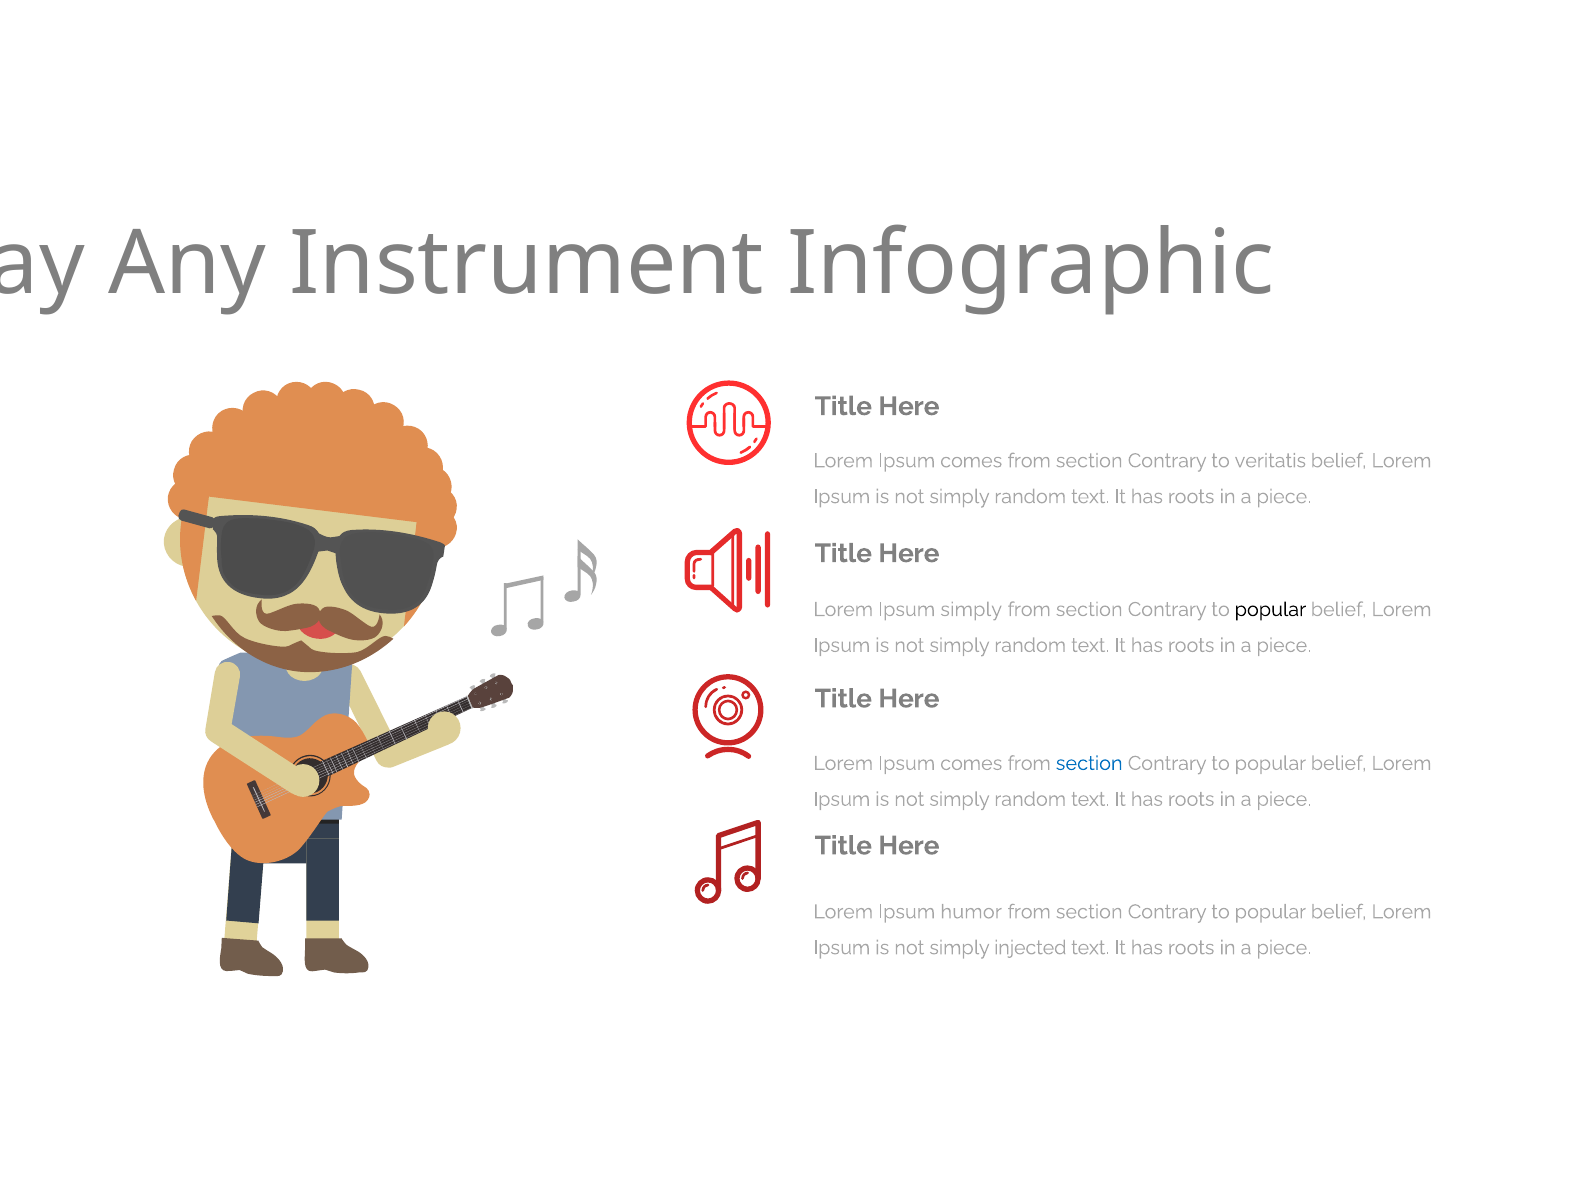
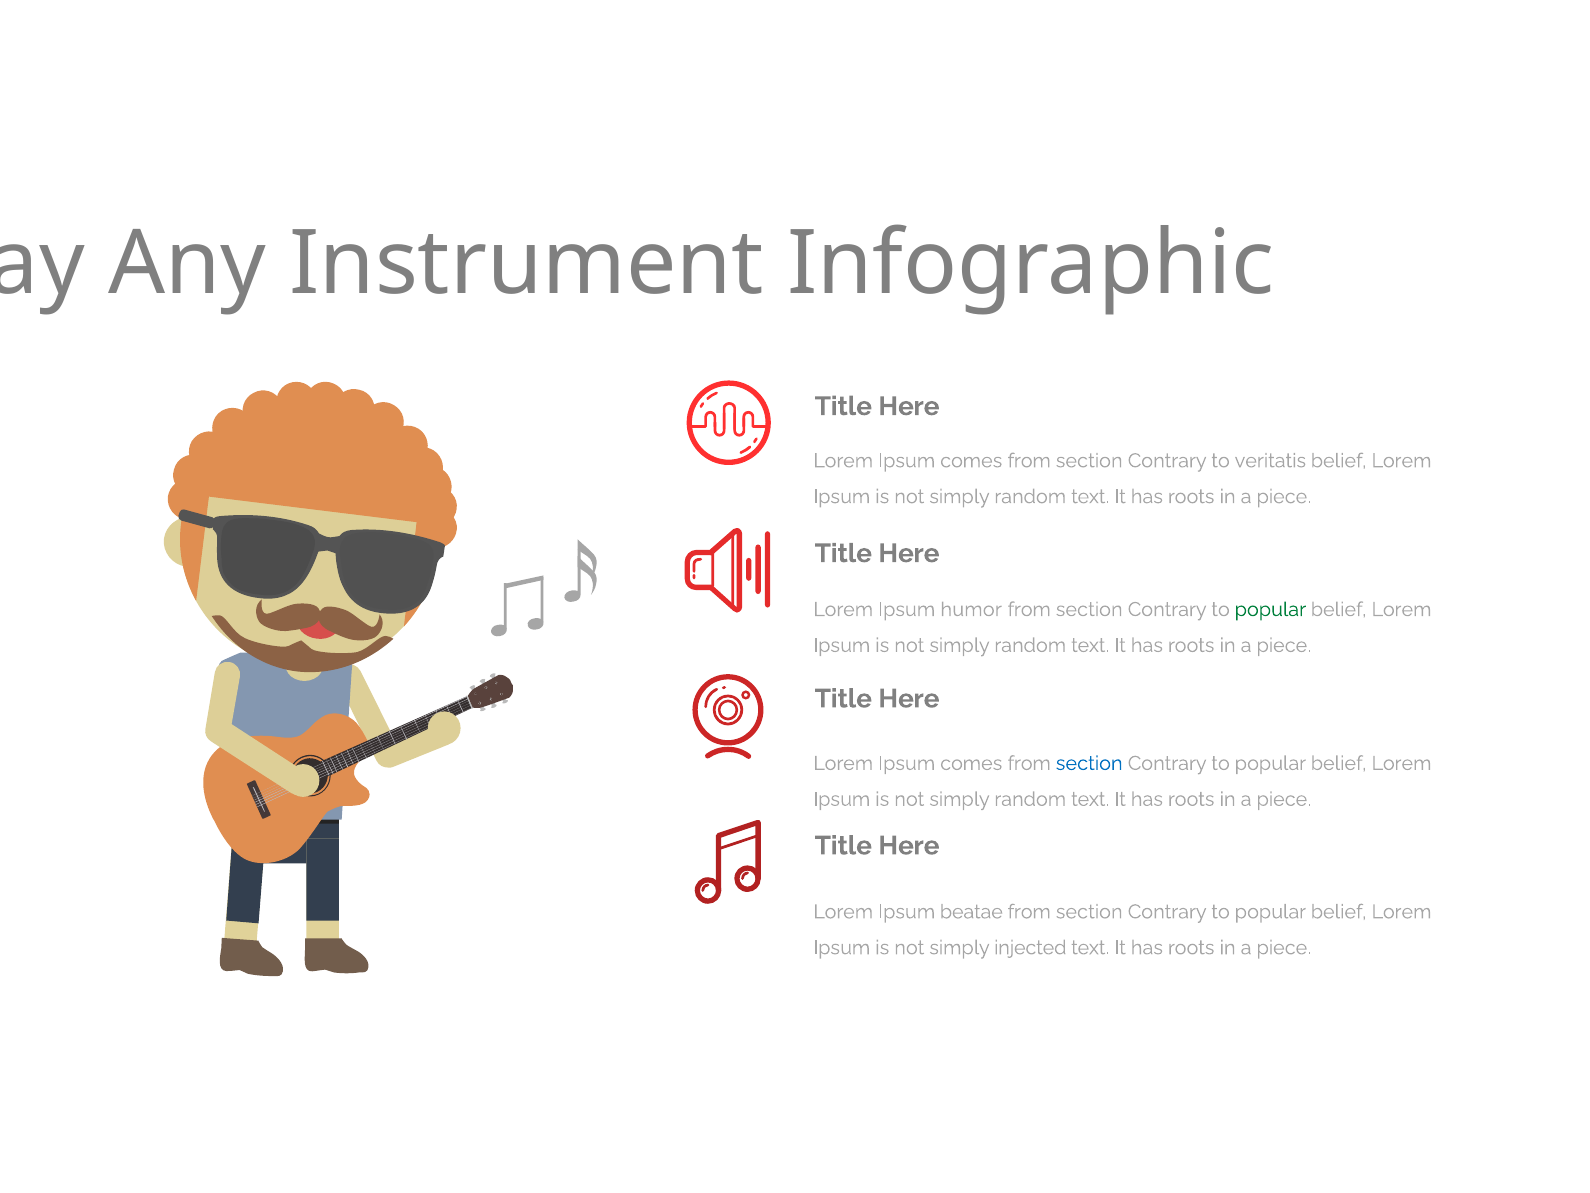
Ipsum simply: simply -> humor (971, 609)
popular colour: black -> green (1270, 609)
humor: humor -> beatae (971, 911)
